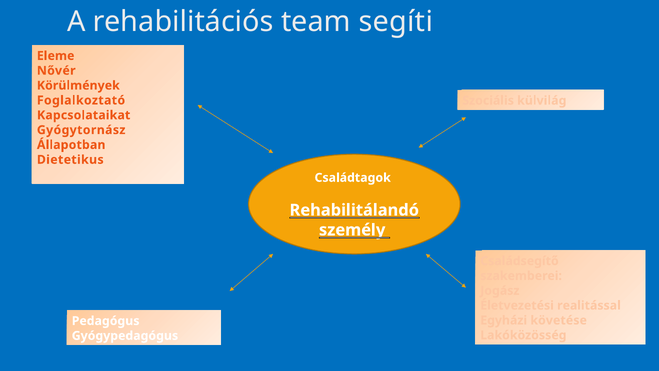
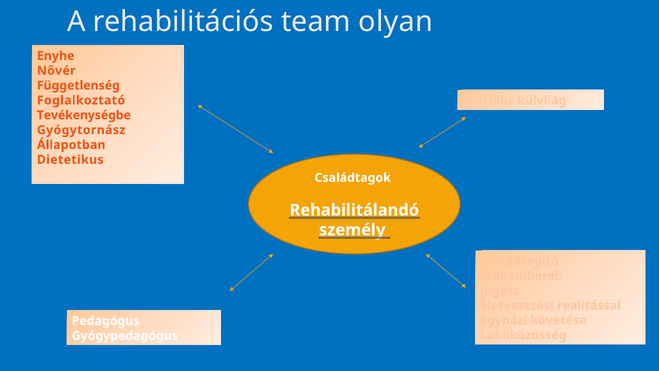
segíti: segíti -> olyan (396, 22)
Eleme: Eleme -> Enyhe (56, 56)
Körülmények: Körülmények -> Függetlenség (78, 85)
Kapcsolataikat: Kapcsolataikat -> Tevékenységbe (84, 115)
